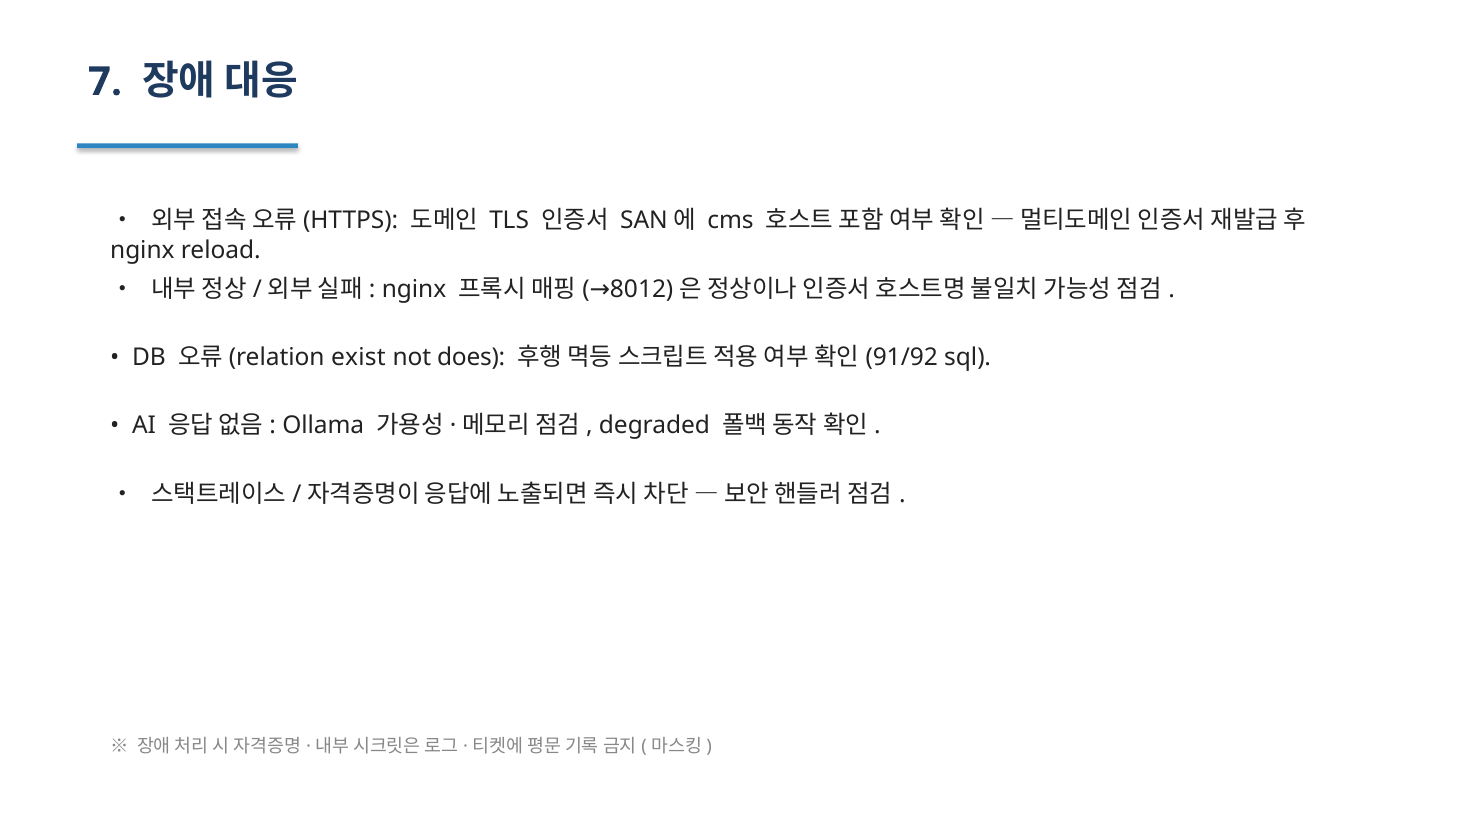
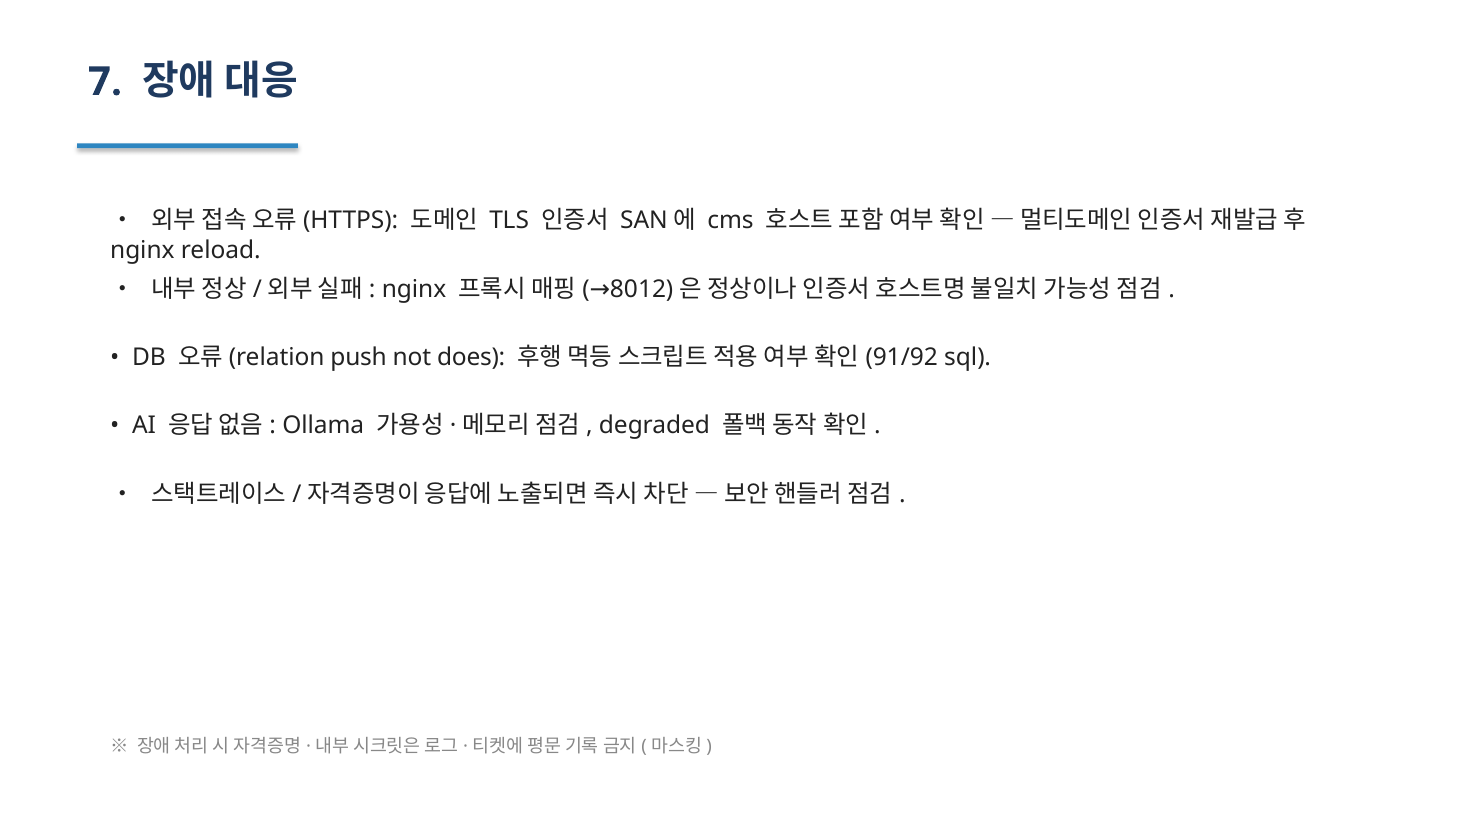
exist: exist -> push (359, 357)
